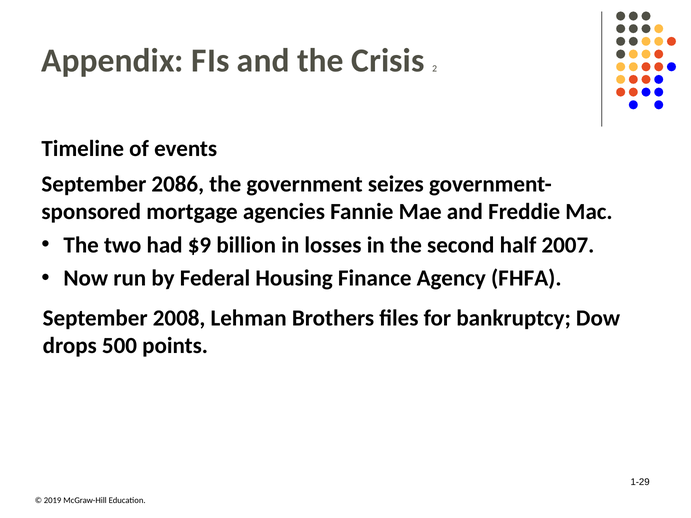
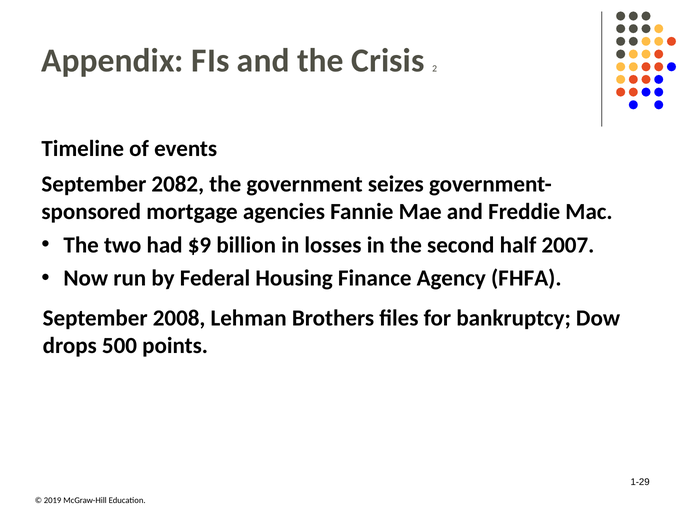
2086: 2086 -> 2082 (178, 184)
